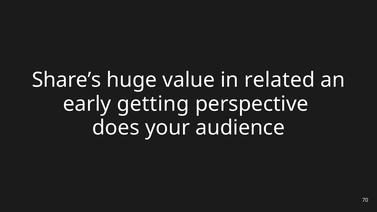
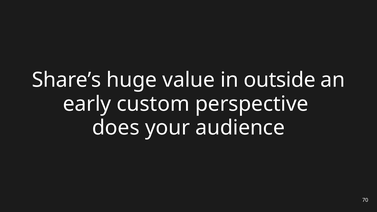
related: related -> outside (280, 80)
getting: getting -> custom (153, 104)
